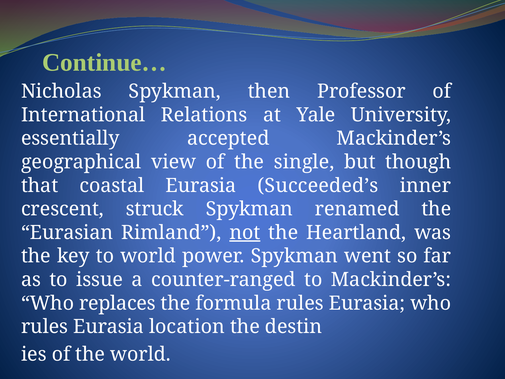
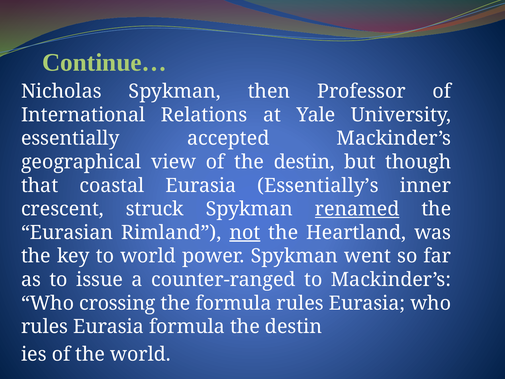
of the single: single -> destin (304, 162)
Succeeded’s: Succeeded’s -> Essentially’s (318, 185)
renamed underline: none -> present (357, 209)
replaces: replaces -> crossing (117, 303)
Eurasia location: location -> formula (187, 327)
